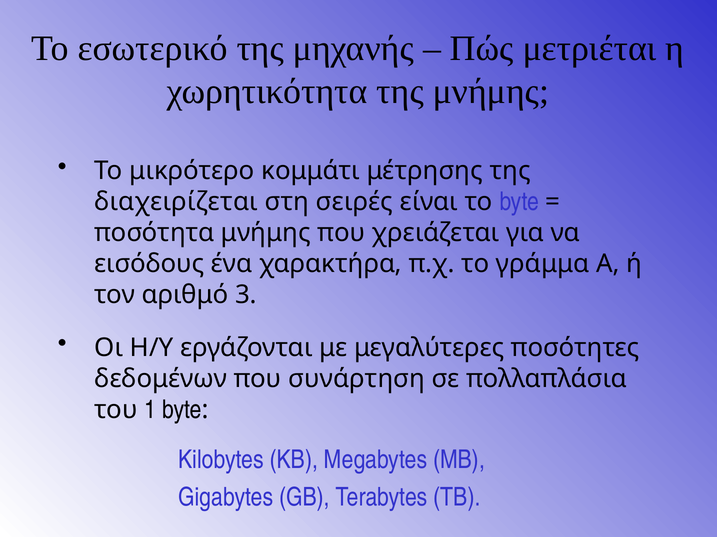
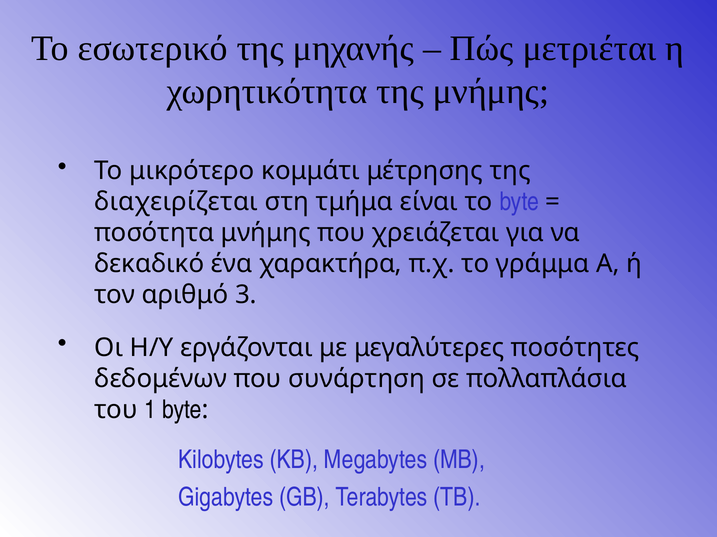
σειρές: σειρές -> τμήμα (355, 202)
εισόδους: εισόδους -> δεκαδικό (149, 264)
